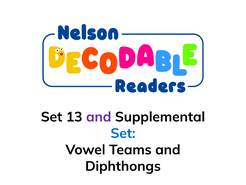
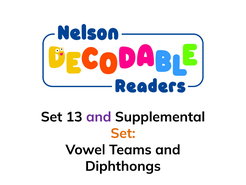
Set colour: blue -> orange (123, 133)
